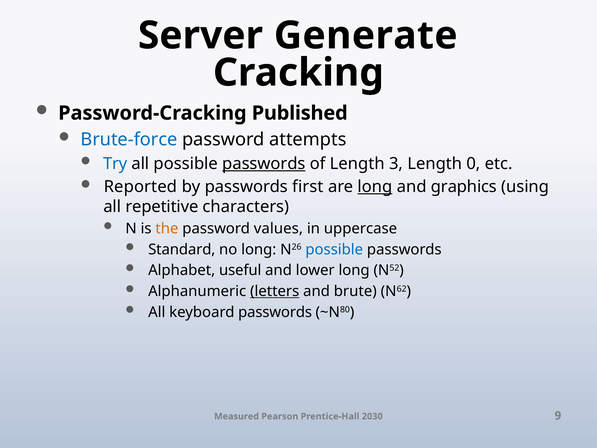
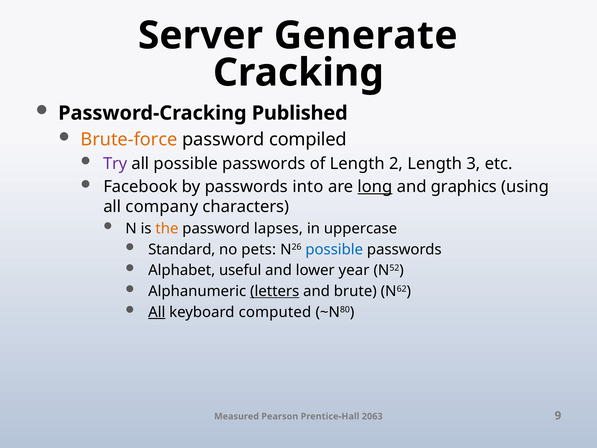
Brute-force colour: blue -> orange (129, 139)
attempts: attempts -> compiled (308, 139)
Try colour: blue -> purple (115, 164)
passwords underline: present -> none (264, 164)
3: 3 -> 2 (396, 164)
0: 0 -> 3 (473, 164)
Reported: Reported -> Facebook (141, 187)
first: first -> into (308, 187)
repetitive: repetitive -> company (162, 207)
values: values -> lapses (278, 228)
no long: long -> pets (259, 249)
lower long: long -> year (354, 270)
All underline: none -> present (157, 312)
keyboard passwords: passwords -> computed (275, 312)
2030: 2030 -> 2063 (372, 416)
